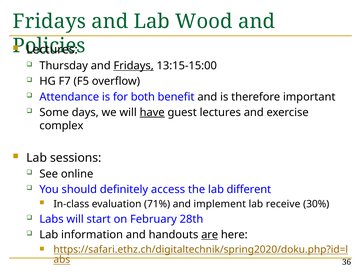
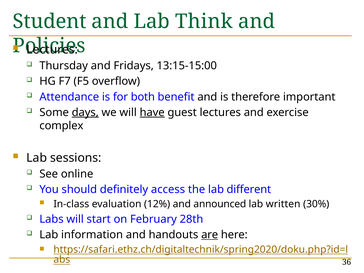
Fridays: Fridays -> Student (50, 21)
Wood: Wood -> Think (204, 21)
Fridays underline: present -> none (134, 66)
days underline: none -> present (85, 112)
71%: 71% -> 12% (157, 204)
implement: implement -> announced (220, 204)
receive: receive -> written (283, 204)
